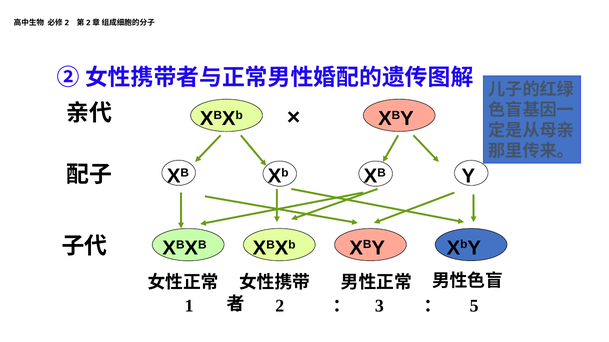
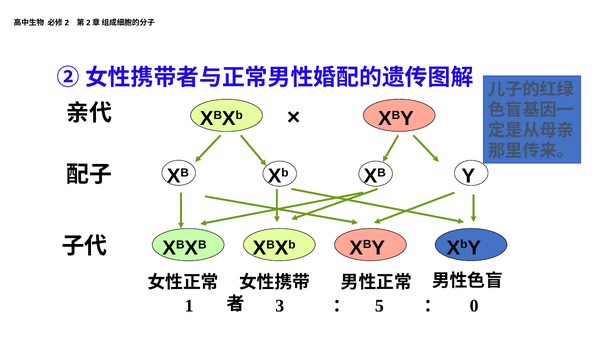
2: 2 -> 3 (280, 307)
3: 3 -> 5 (379, 307)
5: 5 -> 0 (474, 307)
